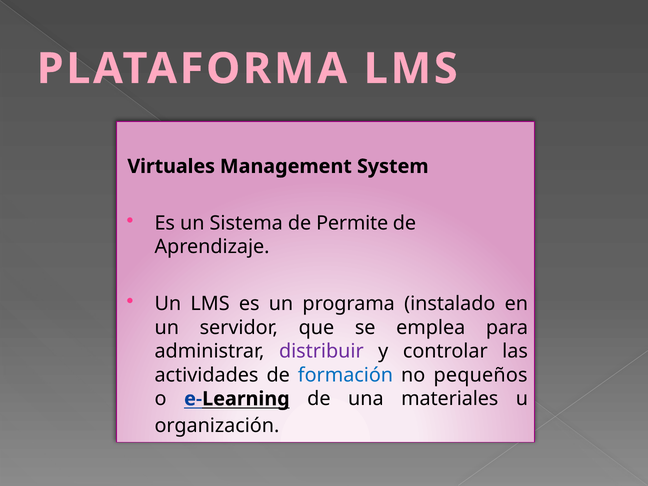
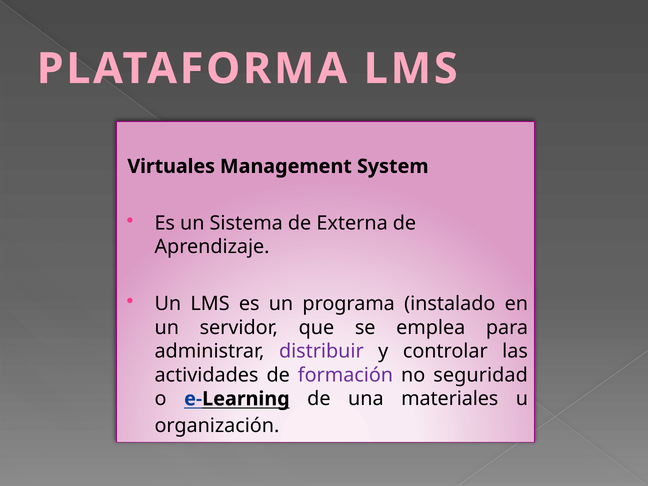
Permite: Permite -> Externa (352, 223)
formación colour: blue -> purple (345, 375)
pequeños: pequeños -> seguridad (481, 375)
